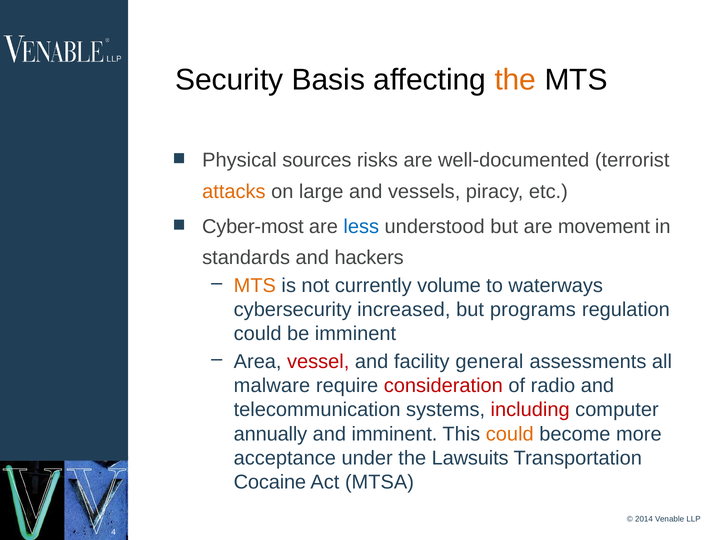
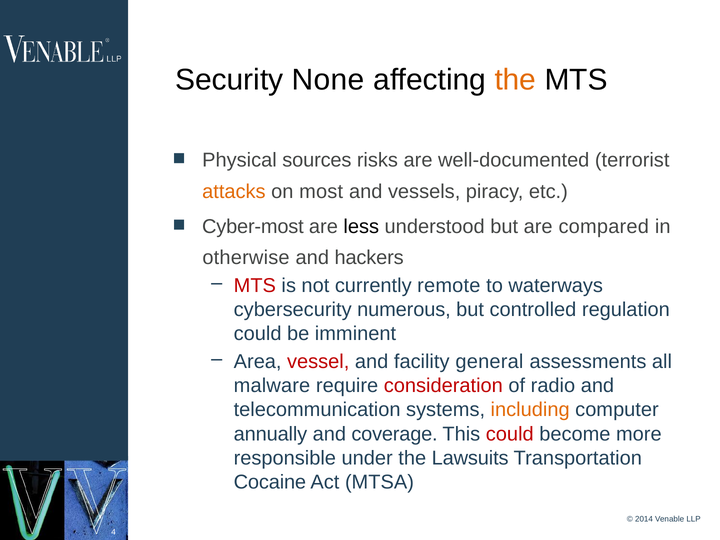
Basis: Basis -> None (328, 80)
large: large -> most (321, 191)
less colour: blue -> black (361, 227)
movement: movement -> compared (604, 227)
standards: standards -> otherwise (246, 258)
MTS colour: orange -> red (255, 286)
volume: volume -> remote (449, 286)
increased: increased -> numerous (404, 310)
programs: programs -> controlled (533, 310)
including colour: red -> orange (530, 410)
and imminent: imminent -> coverage (395, 434)
could colour: orange -> red (510, 434)
acceptance: acceptance -> responsible (285, 458)
